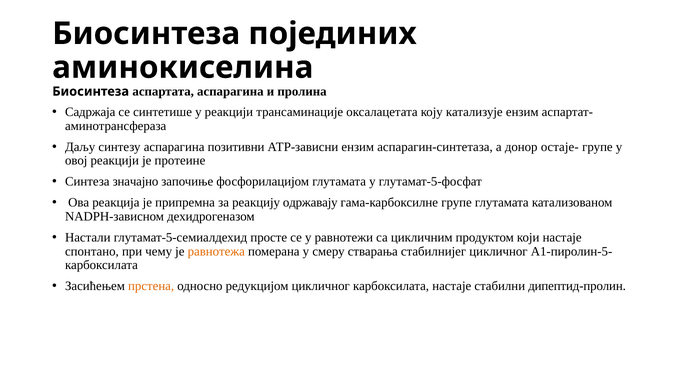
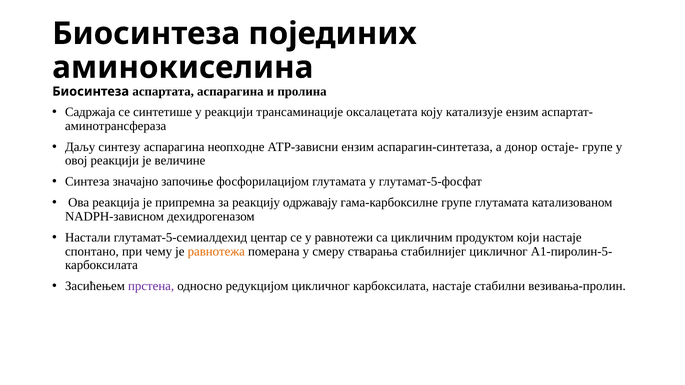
позитивни: позитивни -> неопходне (236, 147)
протеине: протеине -> величине (180, 161)
просте: просте -> центар (269, 238)
прстена colour: orange -> purple (151, 286)
дипептид-пролин: дипептид-пролин -> везивања-пролин (577, 286)
